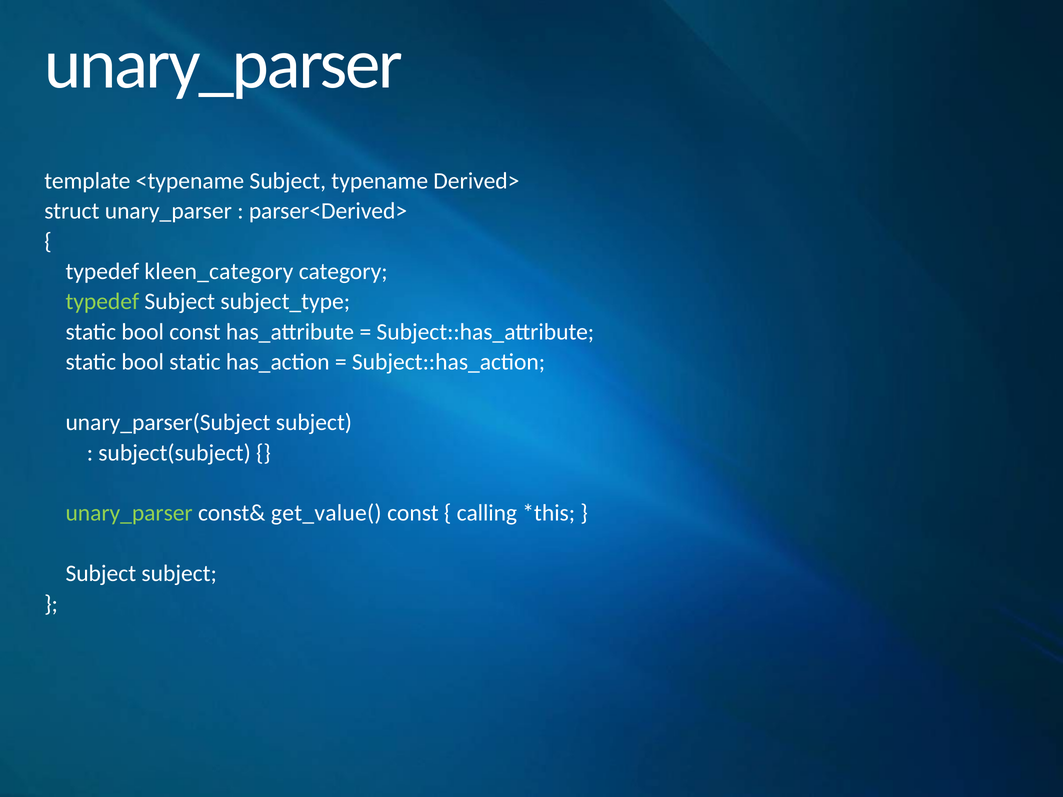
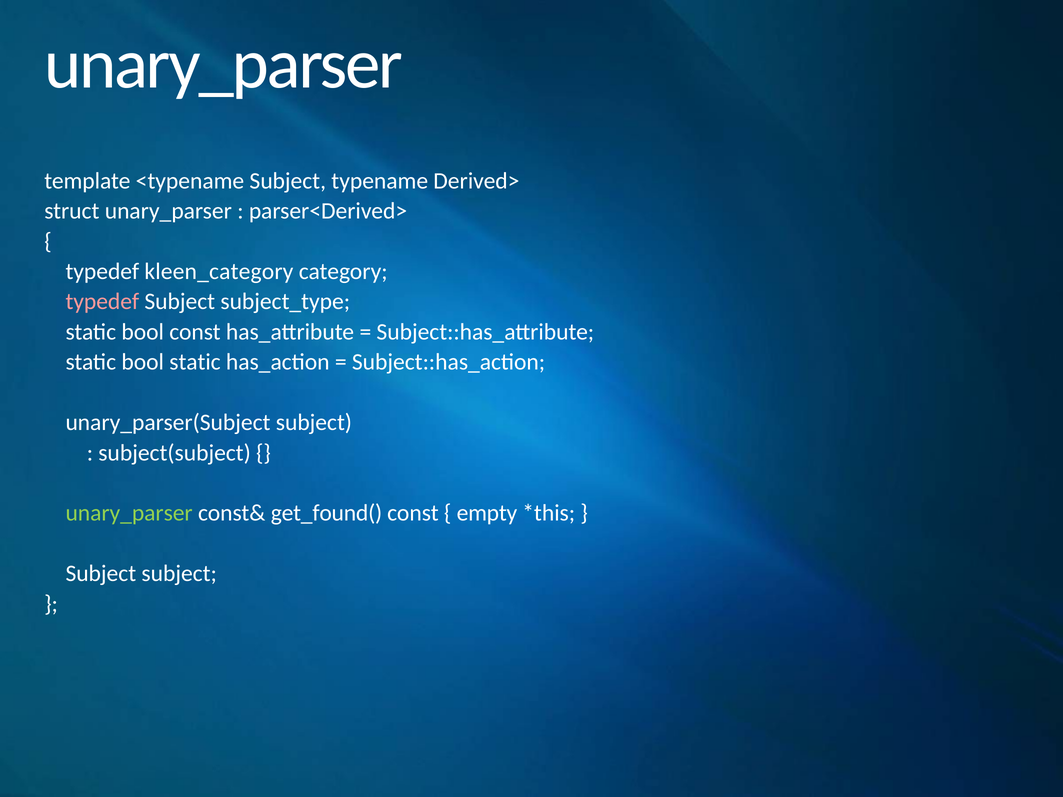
typedef colour: light green -> pink (102, 302)
get_value(: get_value( -> get_found( (327, 513)
calling: calling -> empty (487, 513)
